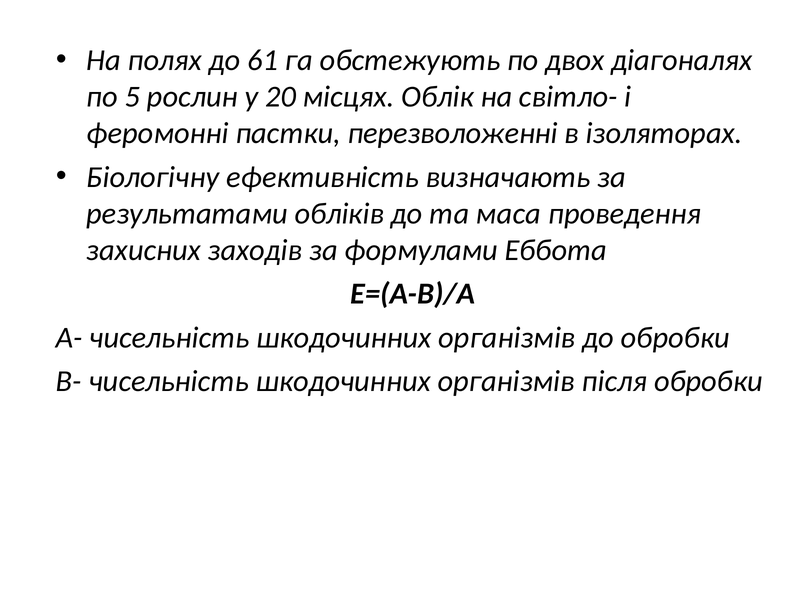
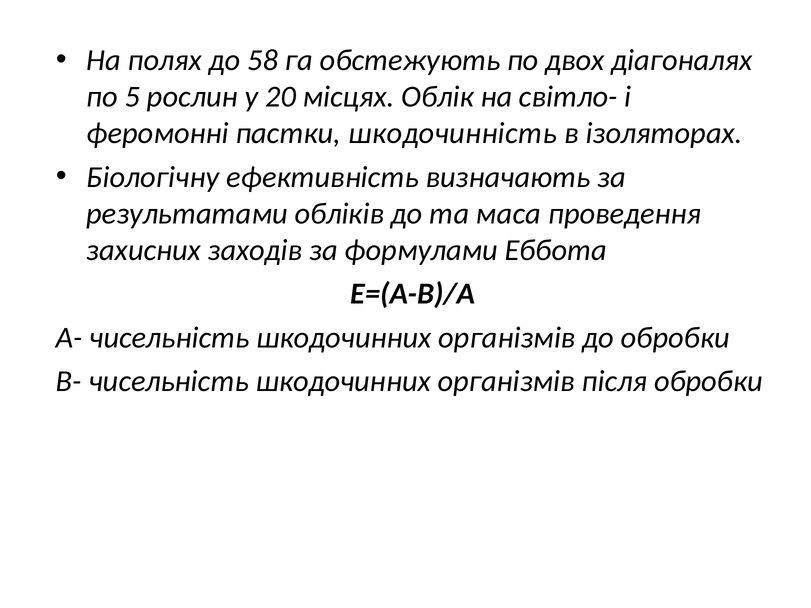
61: 61 -> 58 (263, 60)
перезволоженні: перезволоженні -> шкодочинність (453, 133)
